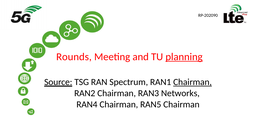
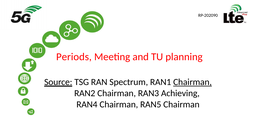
Rounds: Rounds -> Periods (74, 57)
planning underline: present -> none (184, 57)
Networks: Networks -> Achieving (180, 93)
